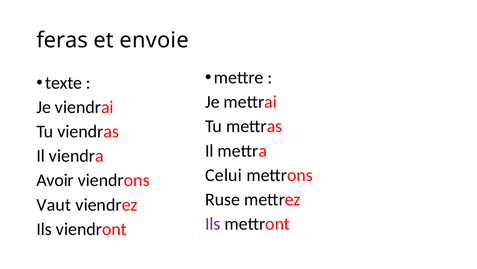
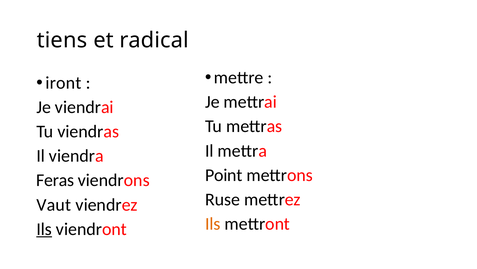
feras: feras -> tiens (62, 40)
envoie: envoie -> radical (154, 40)
texte: texte -> iront (63, 83)
Celui: Celui -> Point (224, 175)
Avoir: Avoir -> Feras (55, 180)
Ils colour: purple -> orange (213, 223)
Ils underline: none -> present (44, 229)
